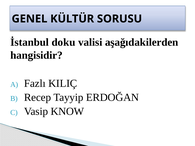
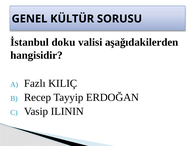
KNOW: KNOW -> ILININ (67, 112)
